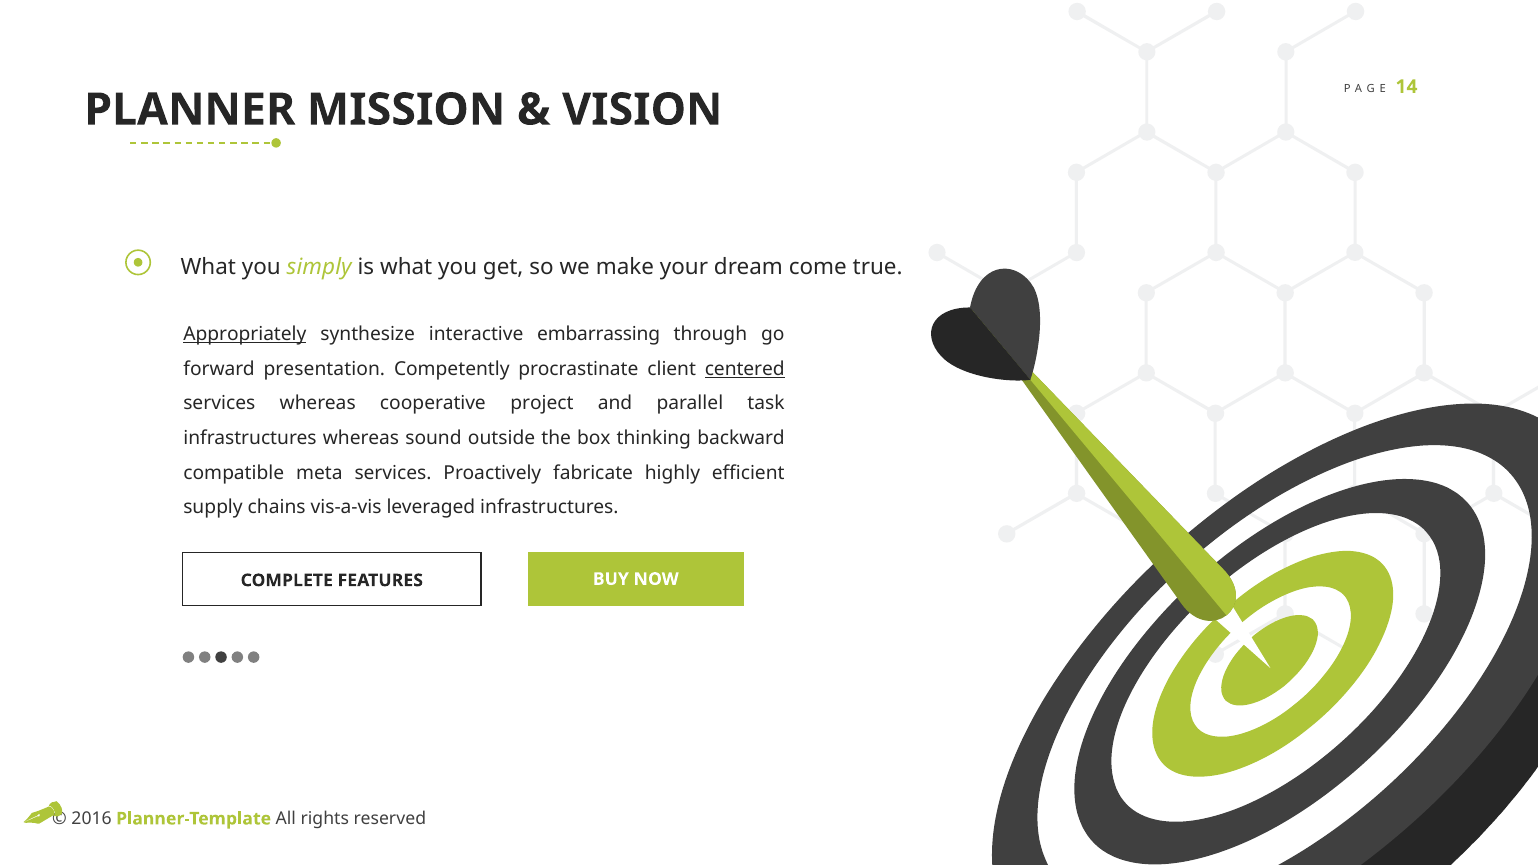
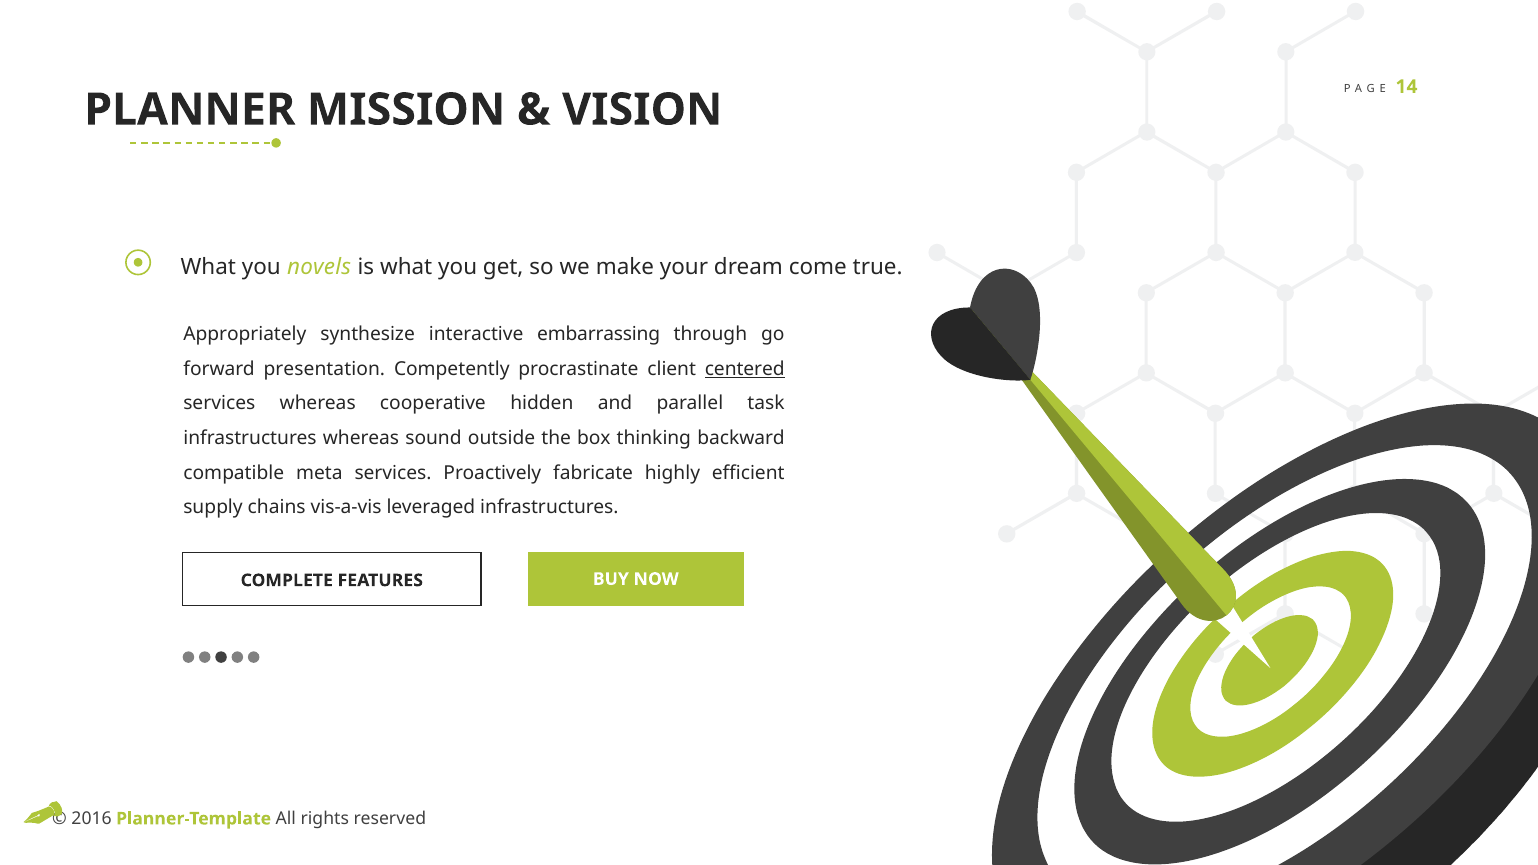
simply: simply -> novels (319, 267)
Appropriately underline: present -> none (245, 334)
project: project -> hidden (542, 404)
